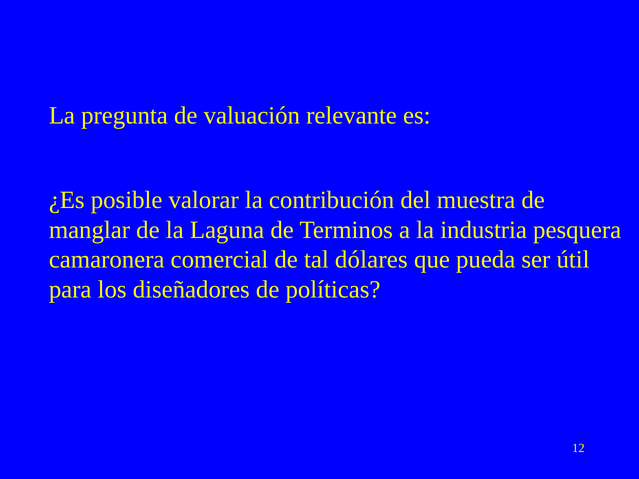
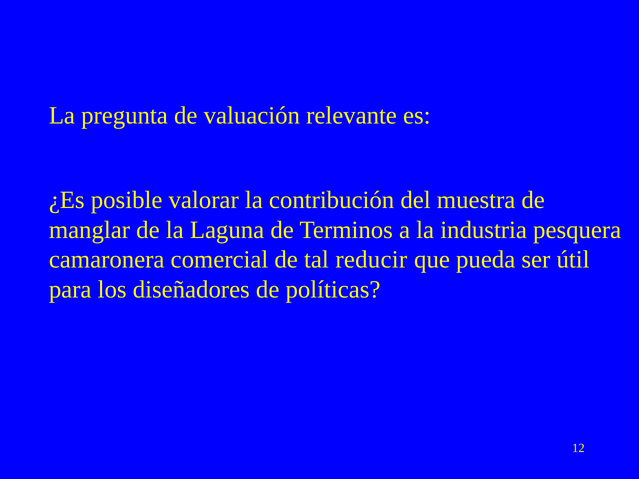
dólares: dólares -> reducir (371, 260)
